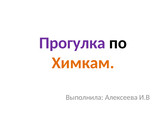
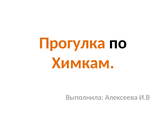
Прогулка colour: purple -> orange (72, 43)
